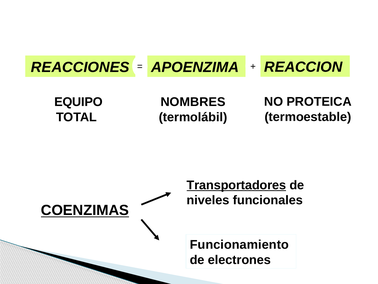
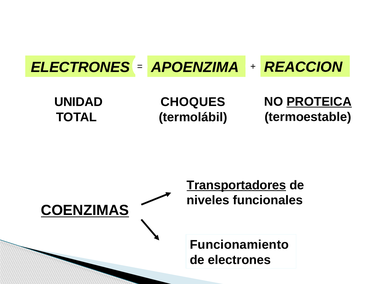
REACCIONES: REACCIONES -> ELECTRONES (80, 67)
PROTEICA underline: none -> present (319, 102)
EQUIPO: EQUIPO -> UNIDAD (78, 102)
NOMBRES: NOMBRES -> CHOQUES (193, 102)
